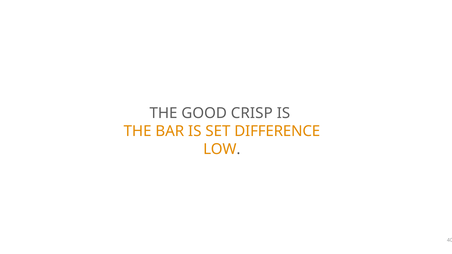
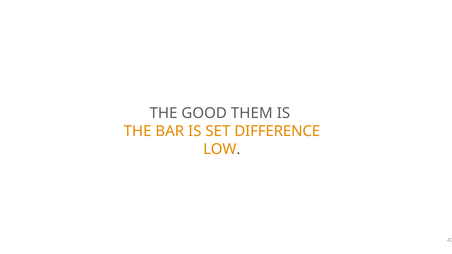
CRISP: CRISP -> THEM (252, 113)
